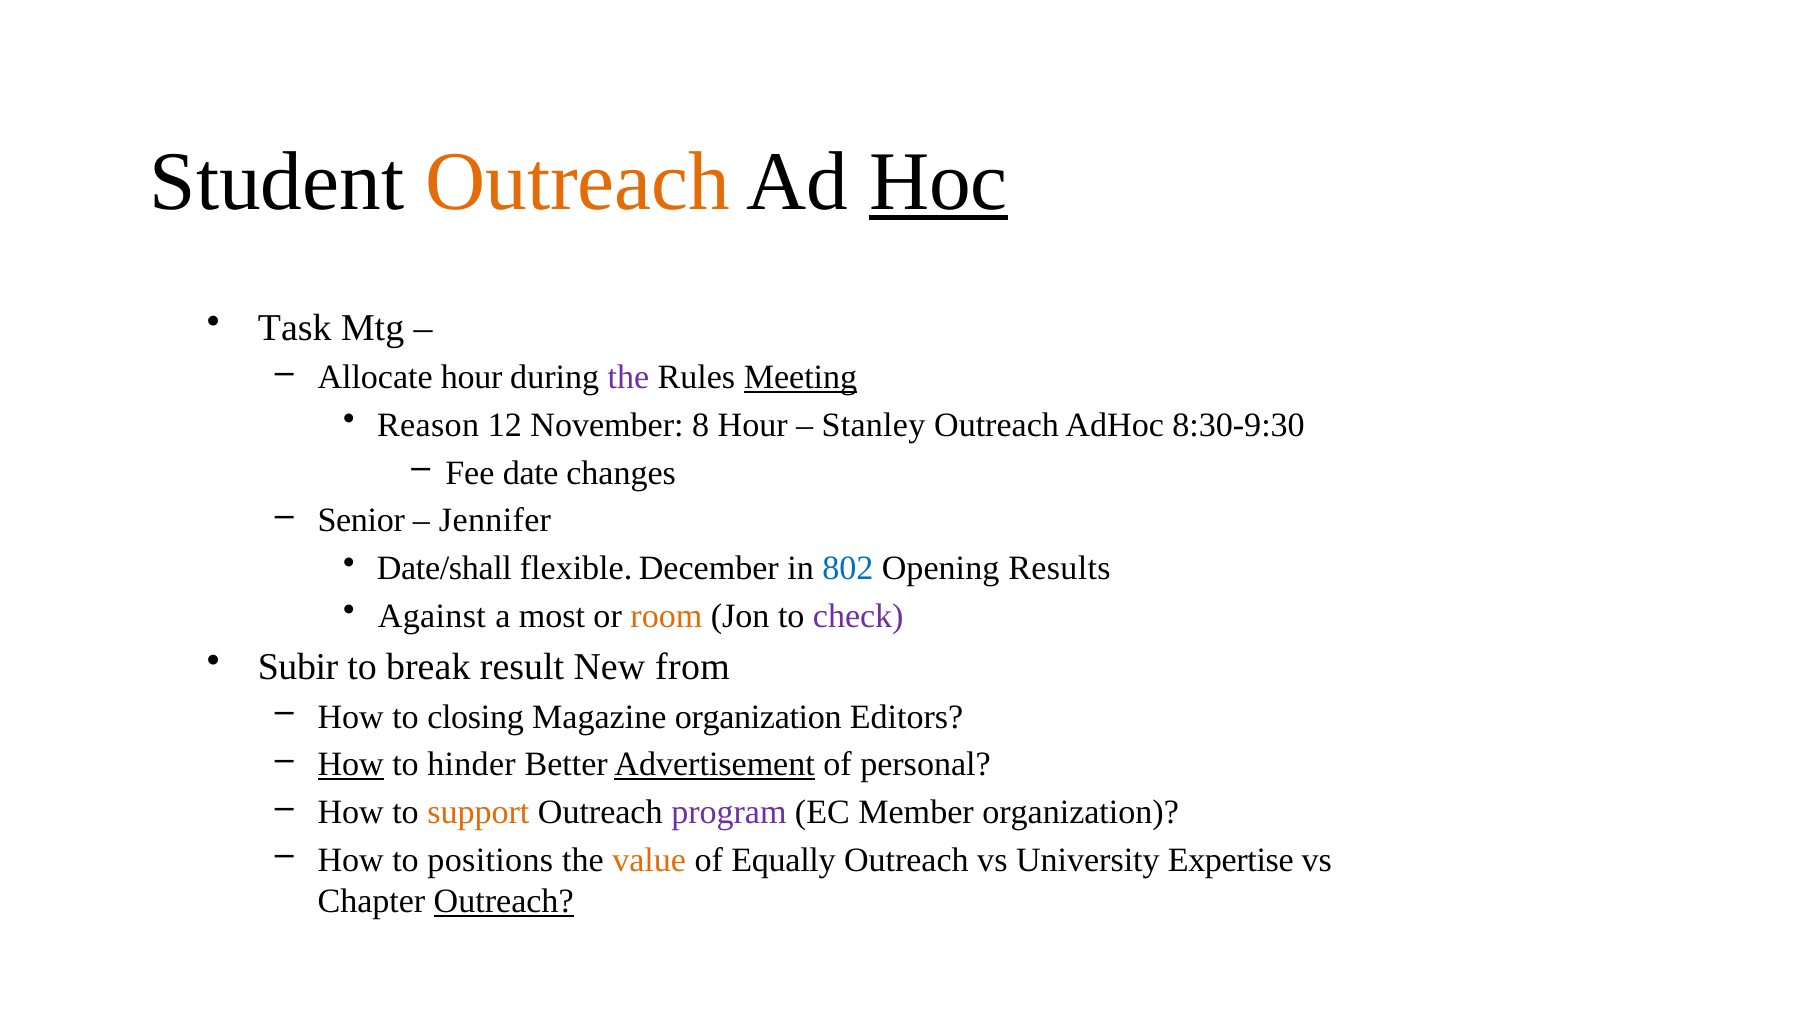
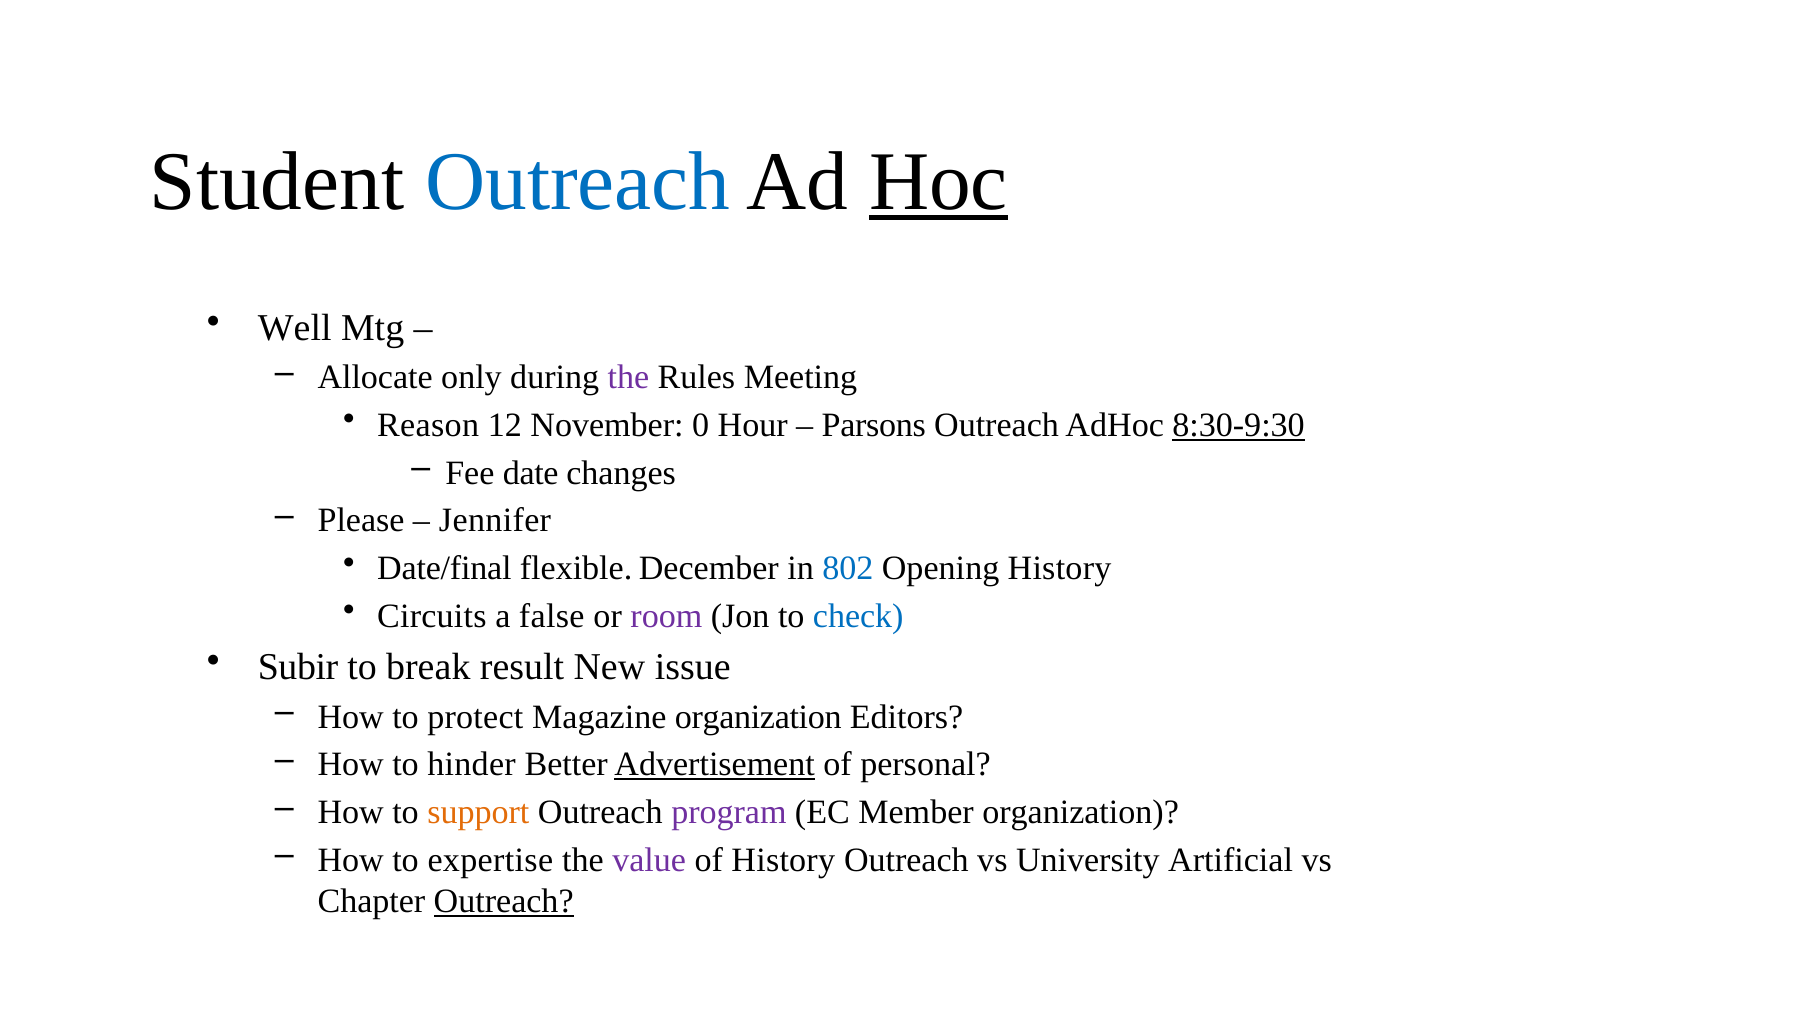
Outreach colour: orange -> blue (578, 182)
Task: Task -> Well (295, 328)
Allocate hour: hour -> only (472, 377)
Meeting underline: present -> none (801, 377)
8: 8 -> 0 (701, 425)
Stanley: Stanley -> Parsons (874, 425)
8:30-9:30 underline: none -> present (1239, 425)
Senior: Senior -> Please (361, 521)
Date/shall: Date/shall -> Date/final (444, 568)
Opening Results: Results -> History (1060, 568)
Against: Against -> Circuits (432, 616)
most: most -> false (552, 616)
room colour: orange -> purple (666, 616)
check colour: purple -> blue (858, 616)
from: from -> issue (693, 667)
closing: closing -> protect (475, 717)
How underline: present -> none (351, 764)
positions: positions -> expertise (490, 860)
value colour: orange -> purple (649, 860)
of Equally: Equally -> History (783, 860)
Expertise: Expertise -> Artificial (1231, 860)
